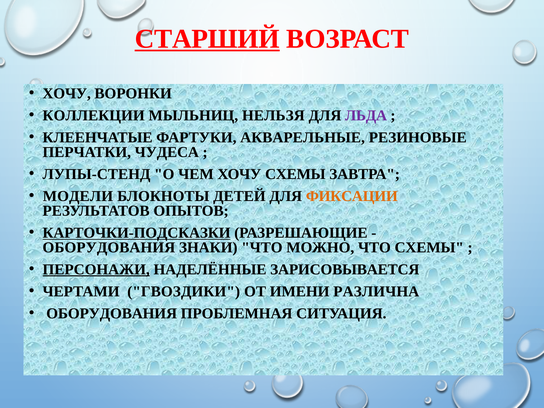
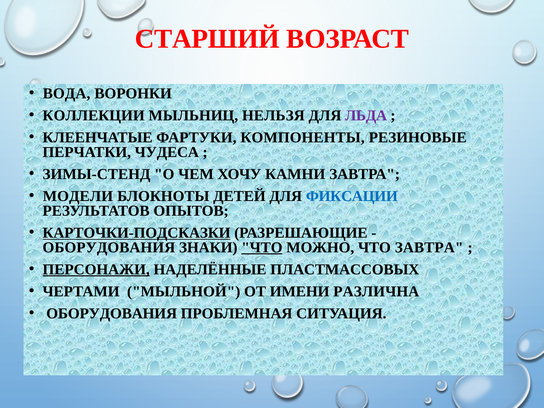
СТАРШИЙ underline: present -> none (207, 39)
ХОЧУ: ХОЧУ -> ВОДА (67, 93)
АКВАРЕЛЬНЫЕ: АКВАРЕЛЬНЫЕ -> КОМПОНЕНТЫ (303, 138)
ЛУПЫ-СТЕНД: ЛУПЫ-СТЕНД -> ЗИМЫ-СТЕНД (96, 174)
ХОЧУ СХЕМЫ: СХЕМЫ -> КАМНИ (295, 174)
ФИКСАЦИИ colour: orange -> blue (352, 196)
ЧТО underline: none -> present (262, 247)
ЧТО СХЕМЫ: СХЕМЫ -> ЗАВТРА (429, 247)
ЗАРИСОВЫВАЕТСЯ: ЗАРИСОВЫВАЕТСЯ -> ПЛАСТМАССОВЫХ (345, 269)
ГВОЗДИКИ: ГВОЗДИКИ -> МЫЛЬНОЙ (184, 292)
